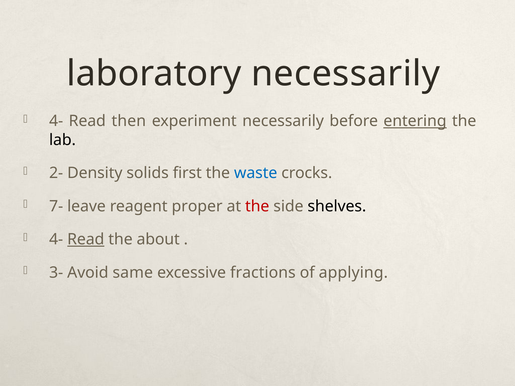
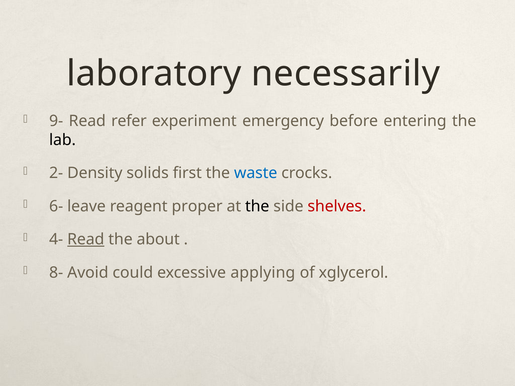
4-: 4- -> 9- (56, 121)
then: then -> refer (129, 121)
experiment necessarily: necessarily -> emergency (283, 121)
entering underline: present -> none (415, 121)
7-: 7- -> 6- (56, 206)
the colour: red -> black (257, 206)
shelves colour: black -> red (337, 206)
3-: 3- -> 8- (56, 273)
same: same -> could (133, 273)
fractions: fractions -> applying (263, 273)
applying: applying -> xglycerol (353, 273)
